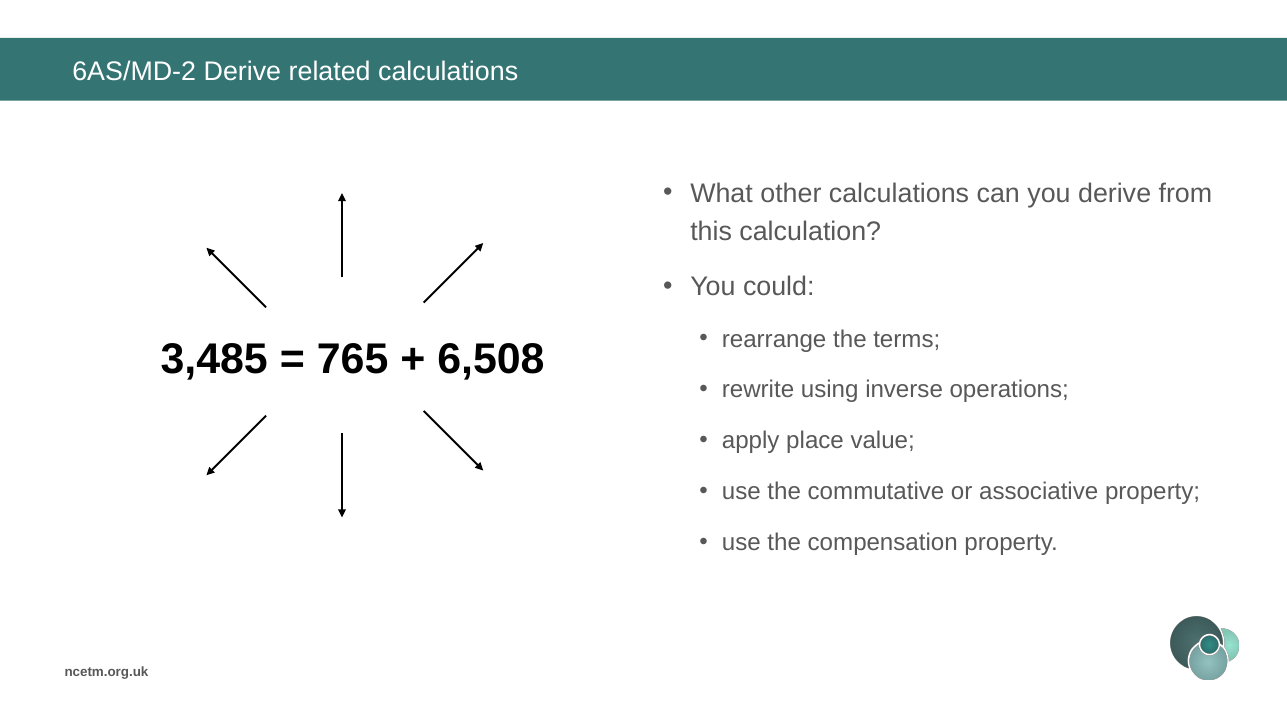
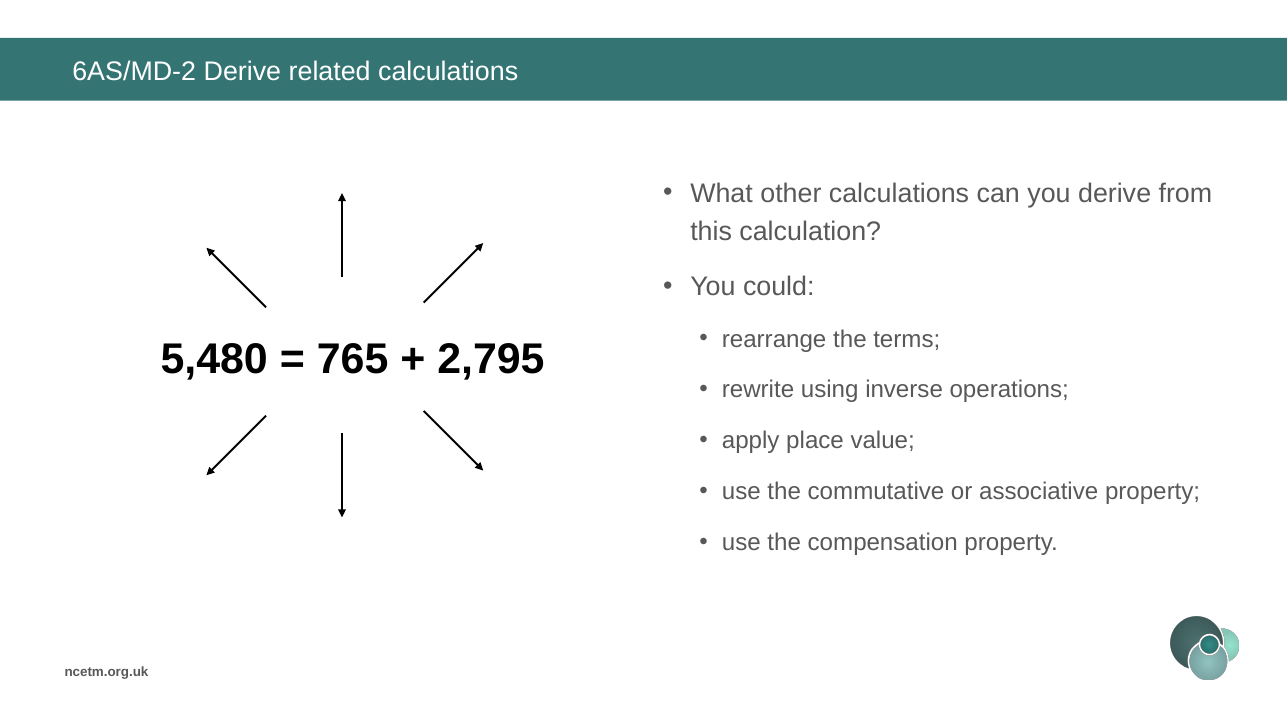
3,485: 3,485 -> 5,480 (214, 360)
6,508: 6,508 -> 2,795 (491, 360)
